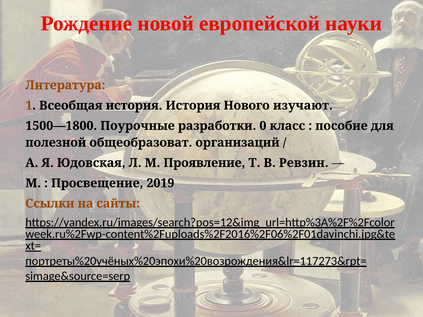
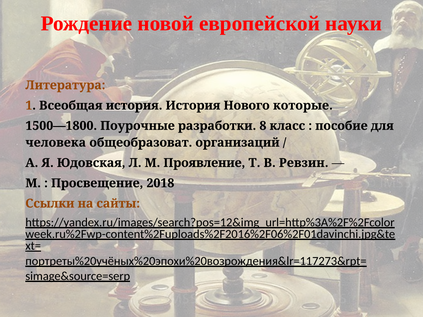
изучают: изучают -> которые (303, 106)
0: 0 -> 8 (263, 126)
полезной: полезной -> человека (56, 143)
2019: 2019 -> 2018 (160, 183)
